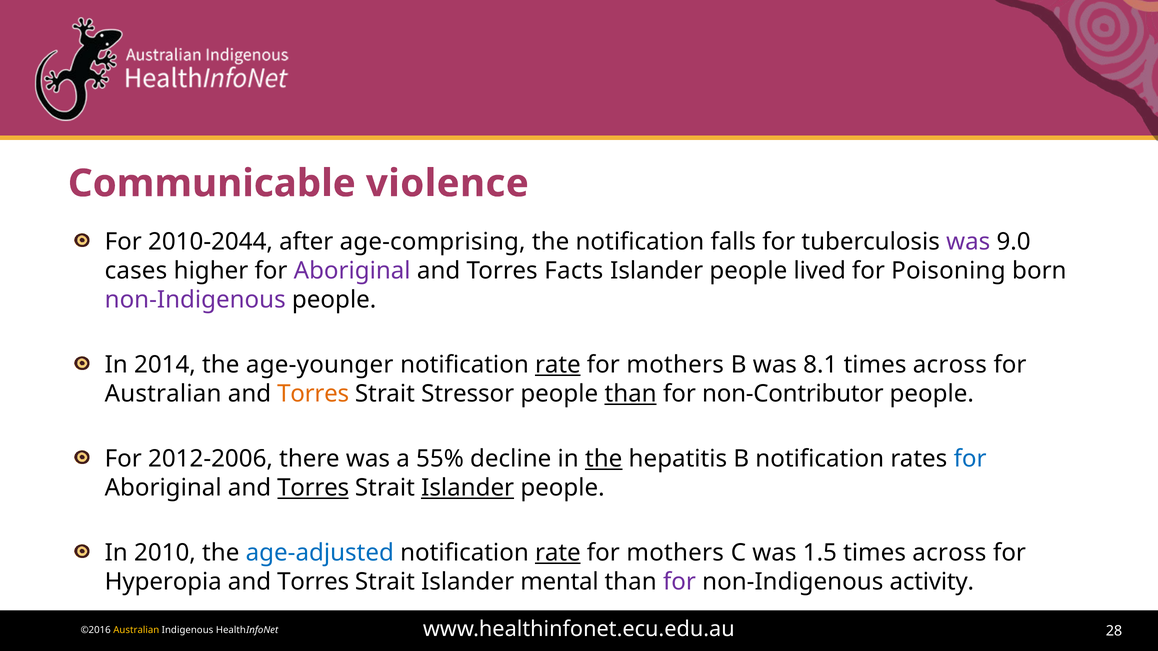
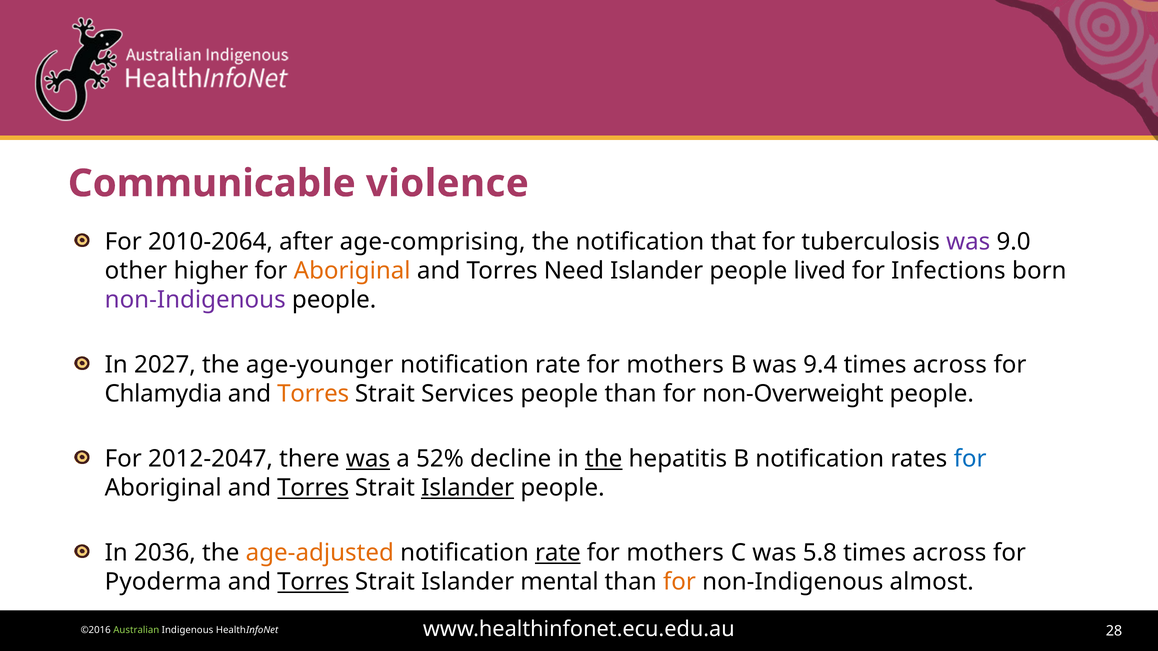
2010-2044: 2010-2044 -> 2010-2064 (211, 242)
falls: falls -> that (733, 242)
cases: cases -> other (136, 271)
Aboriginal colour: purple -> orange (352, 271)
Facts: Facts -> Need (574, 271)
Poisoning: Poisoning -> Infections (948, 271)
2014: 2014 -> 2027 (165, 365)
rate underline: present -> none (558, 365)
8.1: 8.1 -> 9.4 (820, 365)
Australian: Australian -> Chlamydia (163, 394)
Stressor: Stressor -> Services (468, 394)
than underline: present -> none (631, 394)
non-Contributor: non-Contributor -> non-Overweight (793, 394)
2012-2006: 2012-2006 -> 2012-2047 (211, 459)
was underline: none -> present (368, 459)
55%: 55% -> 52% (440, 459)
2010: 2010 -> 2036 (165, 553)
age-adjusted colour: blue -> orange (320, 553)
1.5: 1.5 -> 5.8 (820, 553)
Hyperopia: Hyperopia -> Pyoderma (163, 582)
Torres underline: none -> present (313, 582)
for colour: purple -> orange (679, 582)
activity: activity -> almost (932, 582)
Australian colour: yellow -> light green (136, 630)
